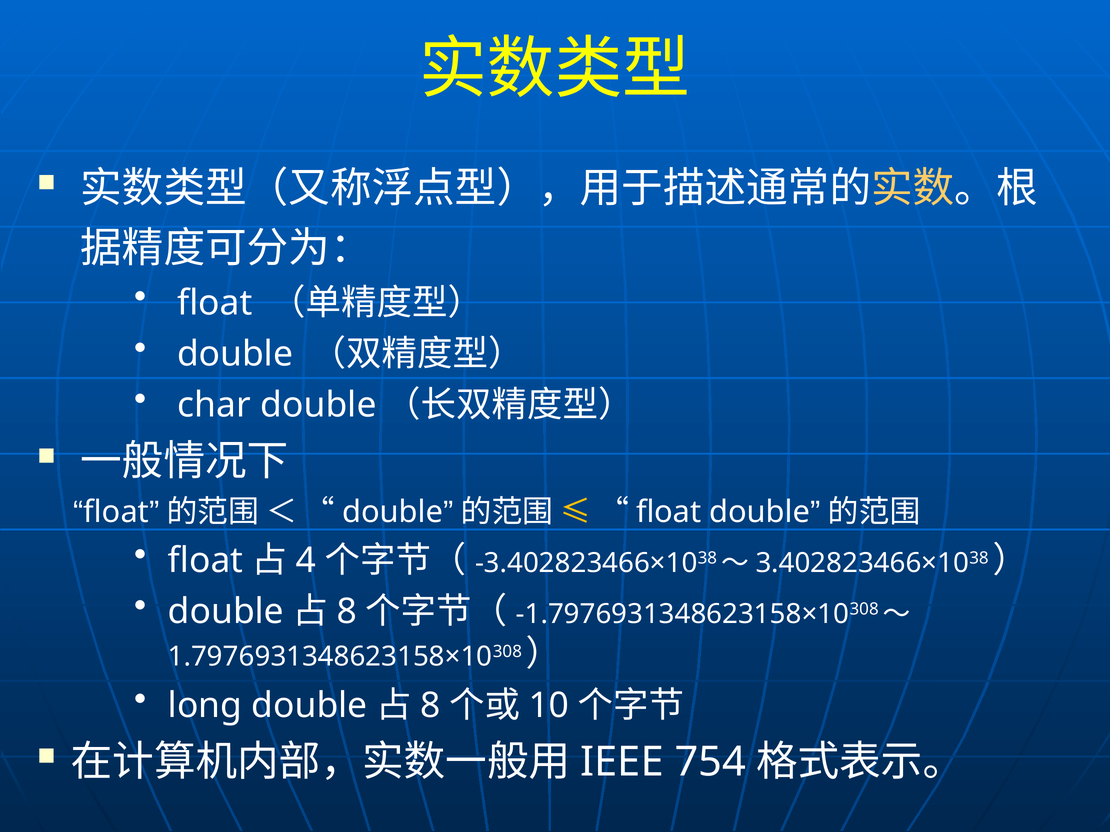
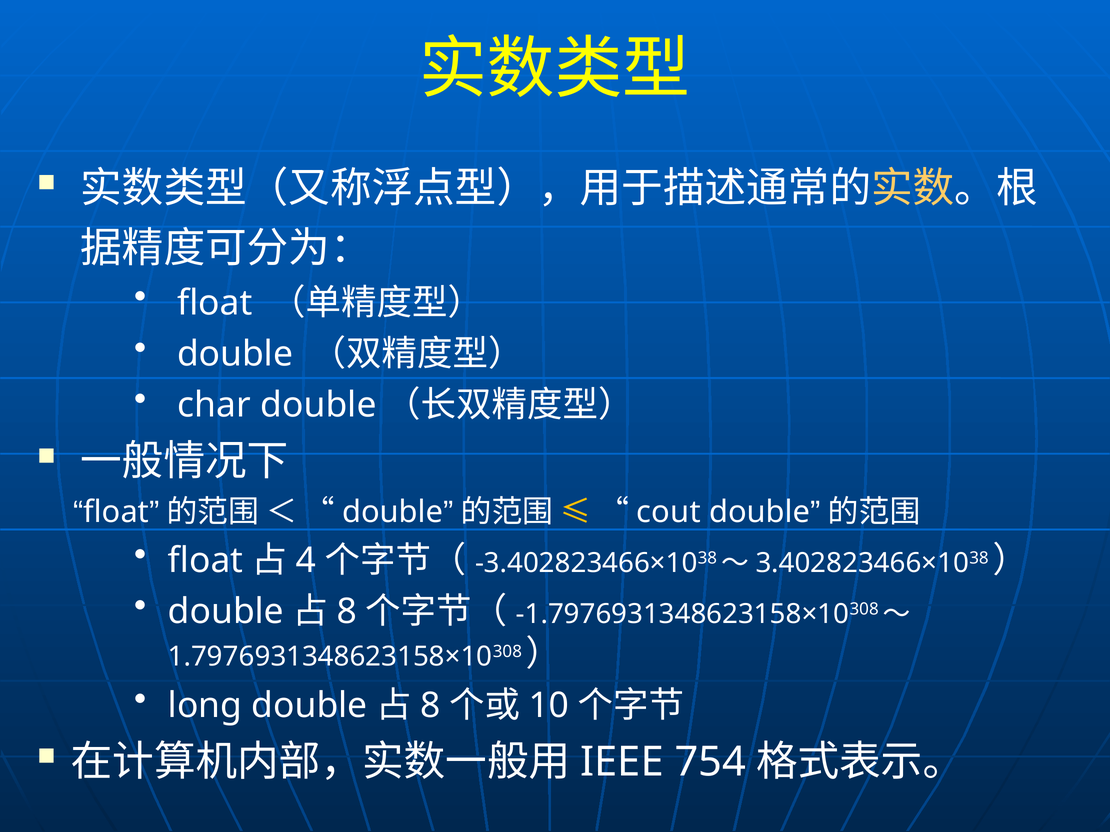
float: float -> cout (669, 512)
